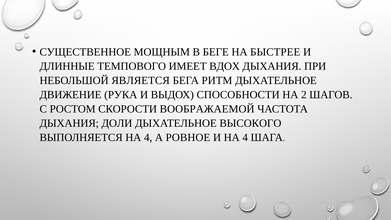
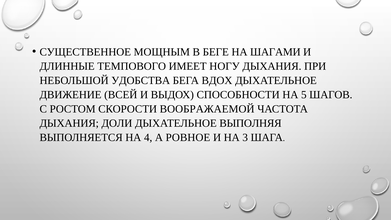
БЫСТРЕЕ: БЫСТРЕЕ -> ШАГАМИ (275, 52)
ВДОХ: ВДОХ -> НОГУ (225, 66)
ЯВЛЯЕТСЯ: ЯВЛЯЕТСЯ -> УДОБСТВА (141, 80)
РИТМ: РИТМ -> ВДОХ (217, 80)
РУКА: РУКА -> ВСЕЙ (121, 95)
2: 2 -> 5 (304, 95)
ВЫСОКОГО: ВЫСОКОГО -> ВЫПОЛНЯЯ (250, 123)
И НА 4: 4 -> 3 (245, 137)
